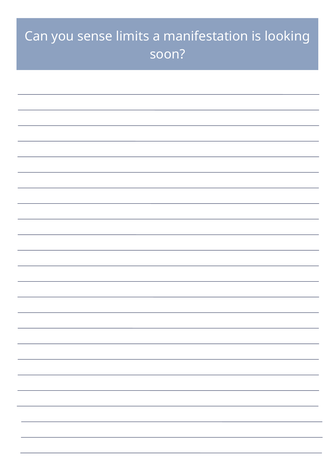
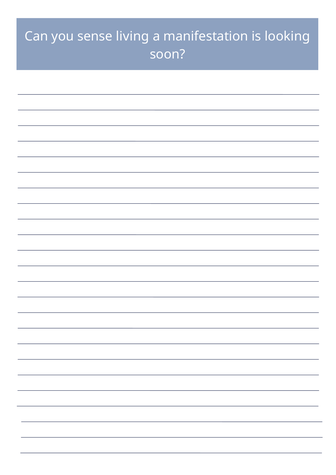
limits: limits -> living (133, 36)
